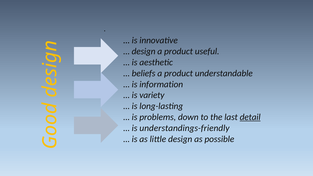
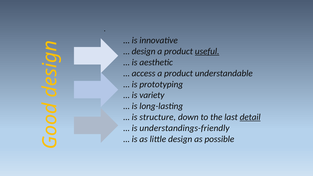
useful underline: none -> present (207, 51)
beliefs: beliefs -> access (144, 73)
information: information -> prototyping (161, 84)
problems: problems -> structure (158, 117)
